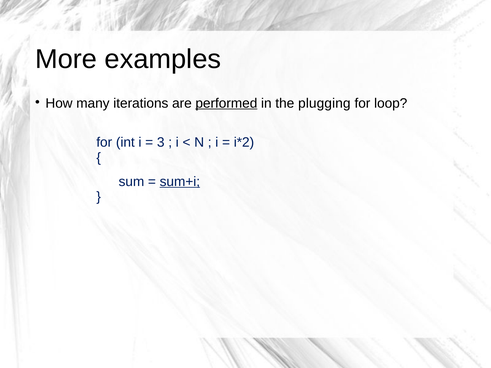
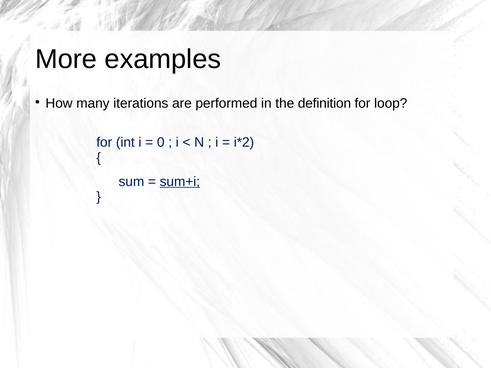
performed underline: present -> none (226, 103)
plugging: plugging -> definition (324, 103)
3: 3 -> 0 (161, 142)
